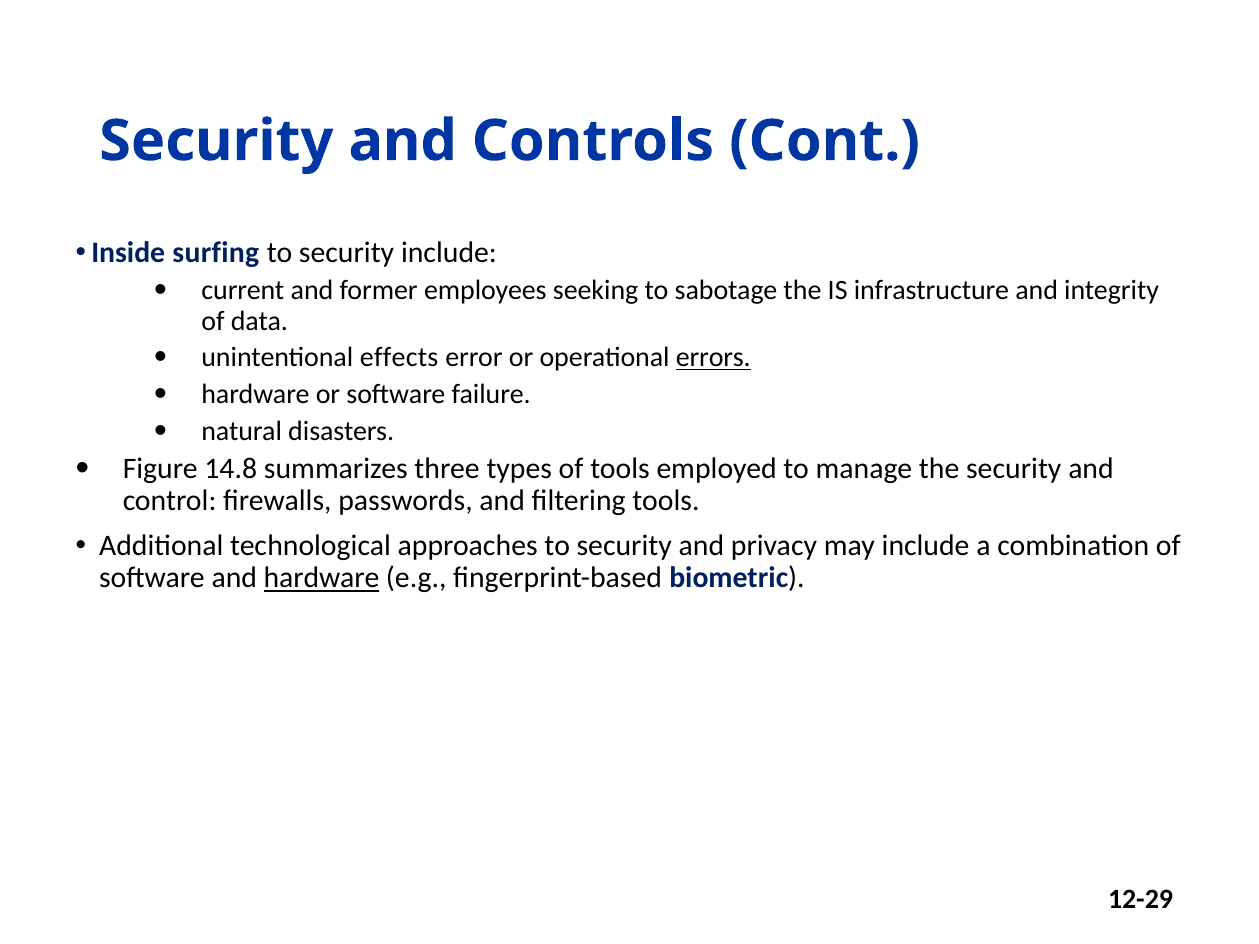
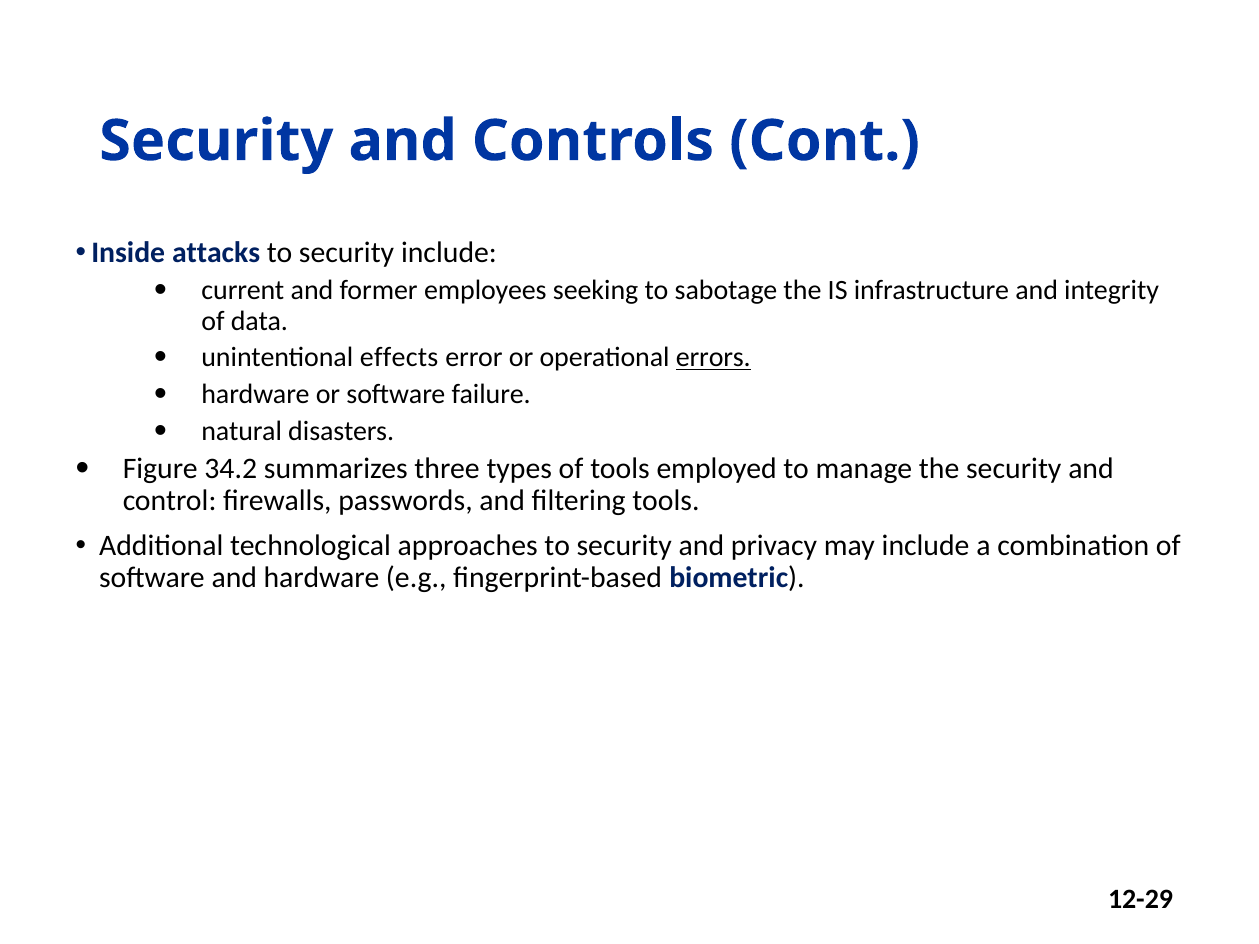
surfing: surfing -> attacks (216, 253)
14.8: 14.8 -> 34.2 (231, 469)
hardware underline: present -> none (322, 578)
